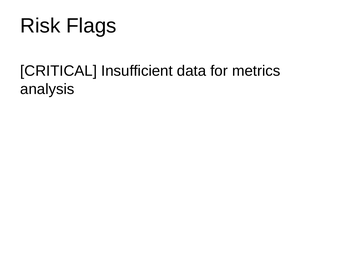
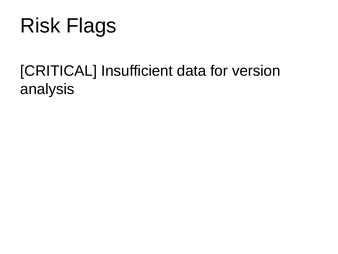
metrics: metrics -> version (256, 71)
